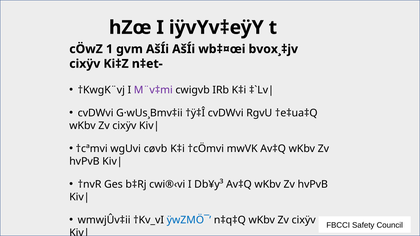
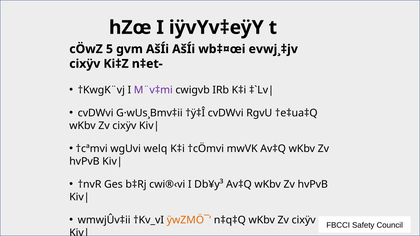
1: 1 -> 5 (109, 49)
bvox¸‡jv: bvox¸‡jv -> evwj¸‡jv (273, 49)
cøvb: cøvb -> welq (155, 149)
ÿwZMÖ¯ colour: blue -> orange (189, 220)
